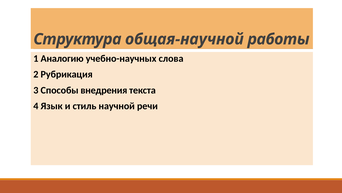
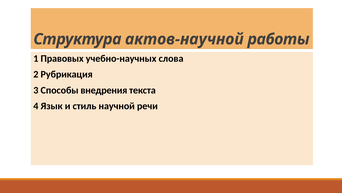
общая-научной: общая-научной -> актов-научной (184, 39)
Аналогию: Аналогию -> Правовых (62, 58)
